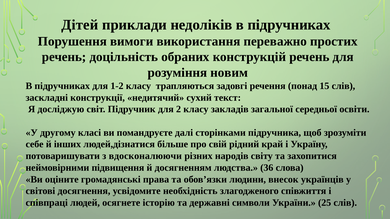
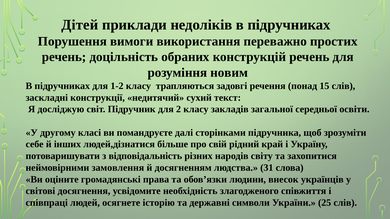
вдосконалюючи: вдосконалюючи -> відповідальність (145, 156)
підвищення: підвищення -> замовлення (118, 168)
36: 36 -> 31 (267, 168)
